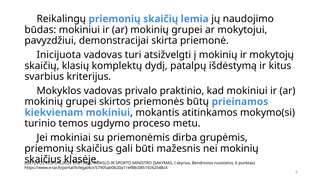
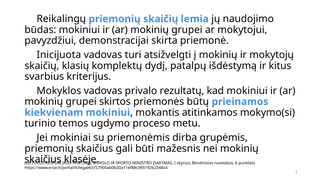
praktinio: praktinio -> rezultatų (182, 91)
